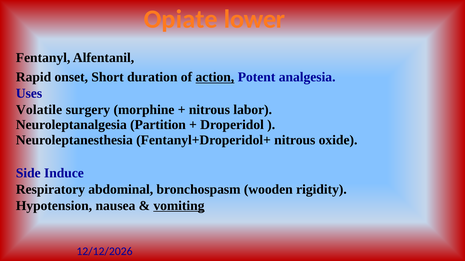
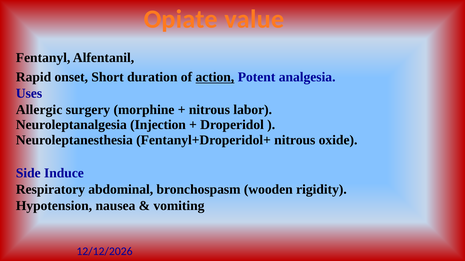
lower: lower -> value (254, 19)
Volatile: Volatile -> Allergic (39, 110)
Partition: Partition -> Injection (158, 125)
vomiting underline: present -> none (179, 206)
